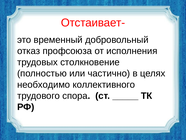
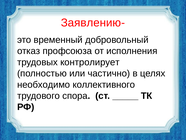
Отстаивает-: Отстаивает- -> Заявлению- (93, 23)
столкновение: столкновение -> контролирует (90, 62)
